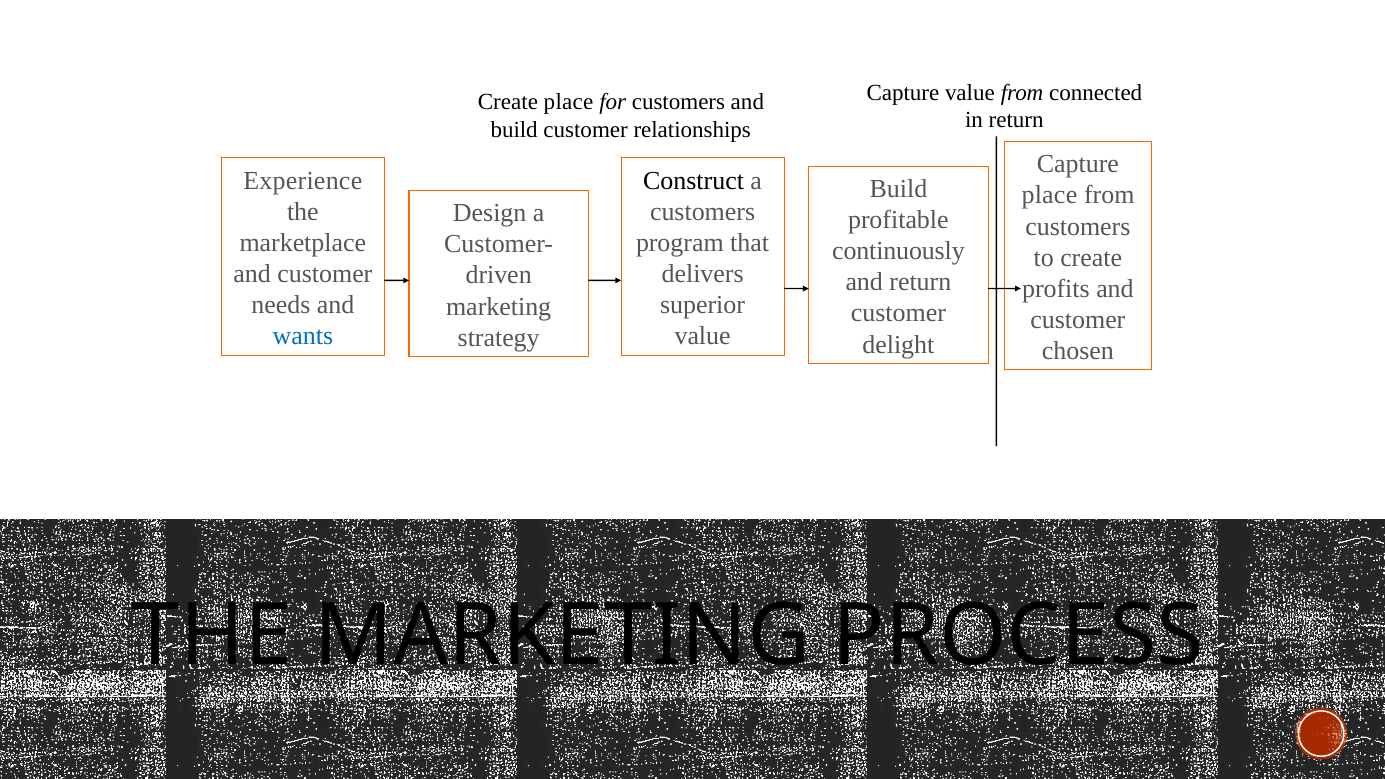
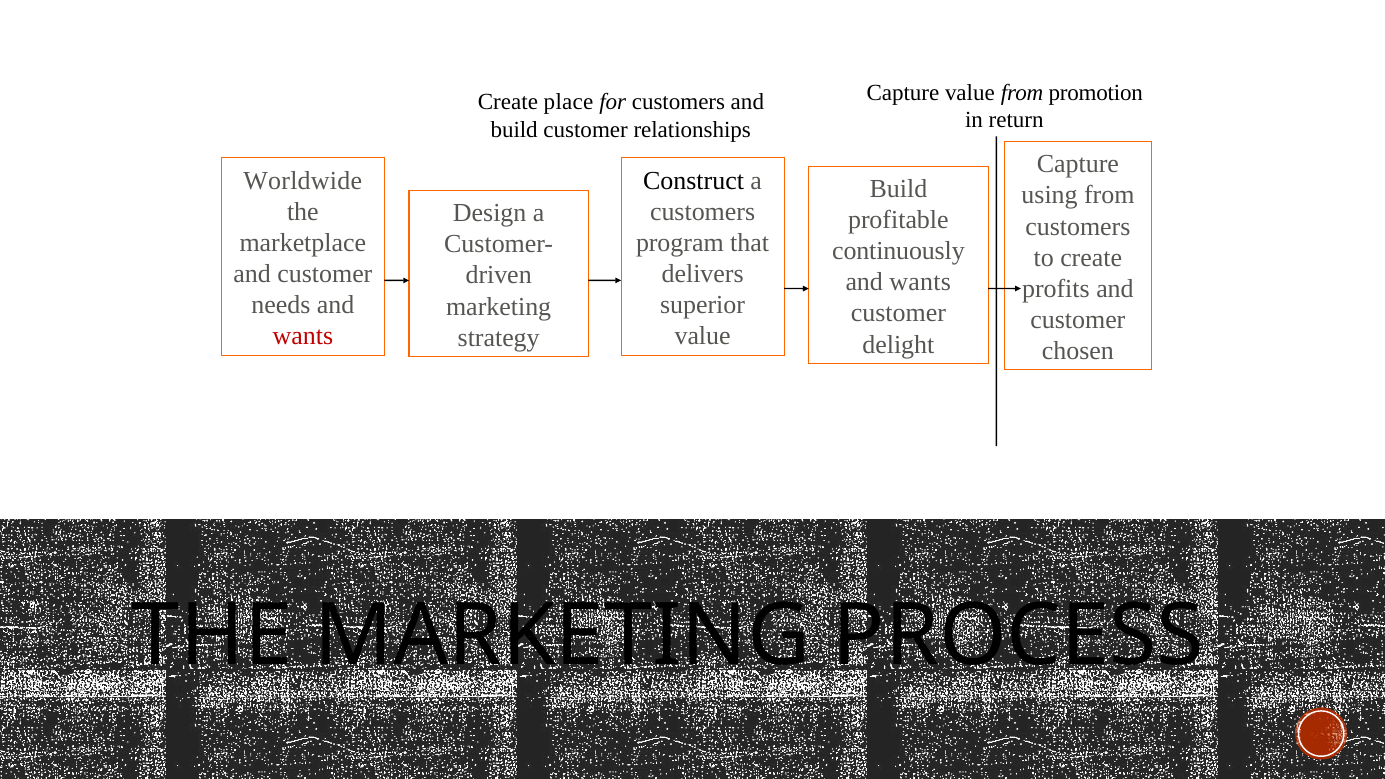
connected: connected -> promotion (1096, 93)
Experience: Experience -> Worldwide (303, 180)
place: place -> using (1050, 195)
return: return -> wants (920, 282)
wants colour: blue -> red (303, 336)
